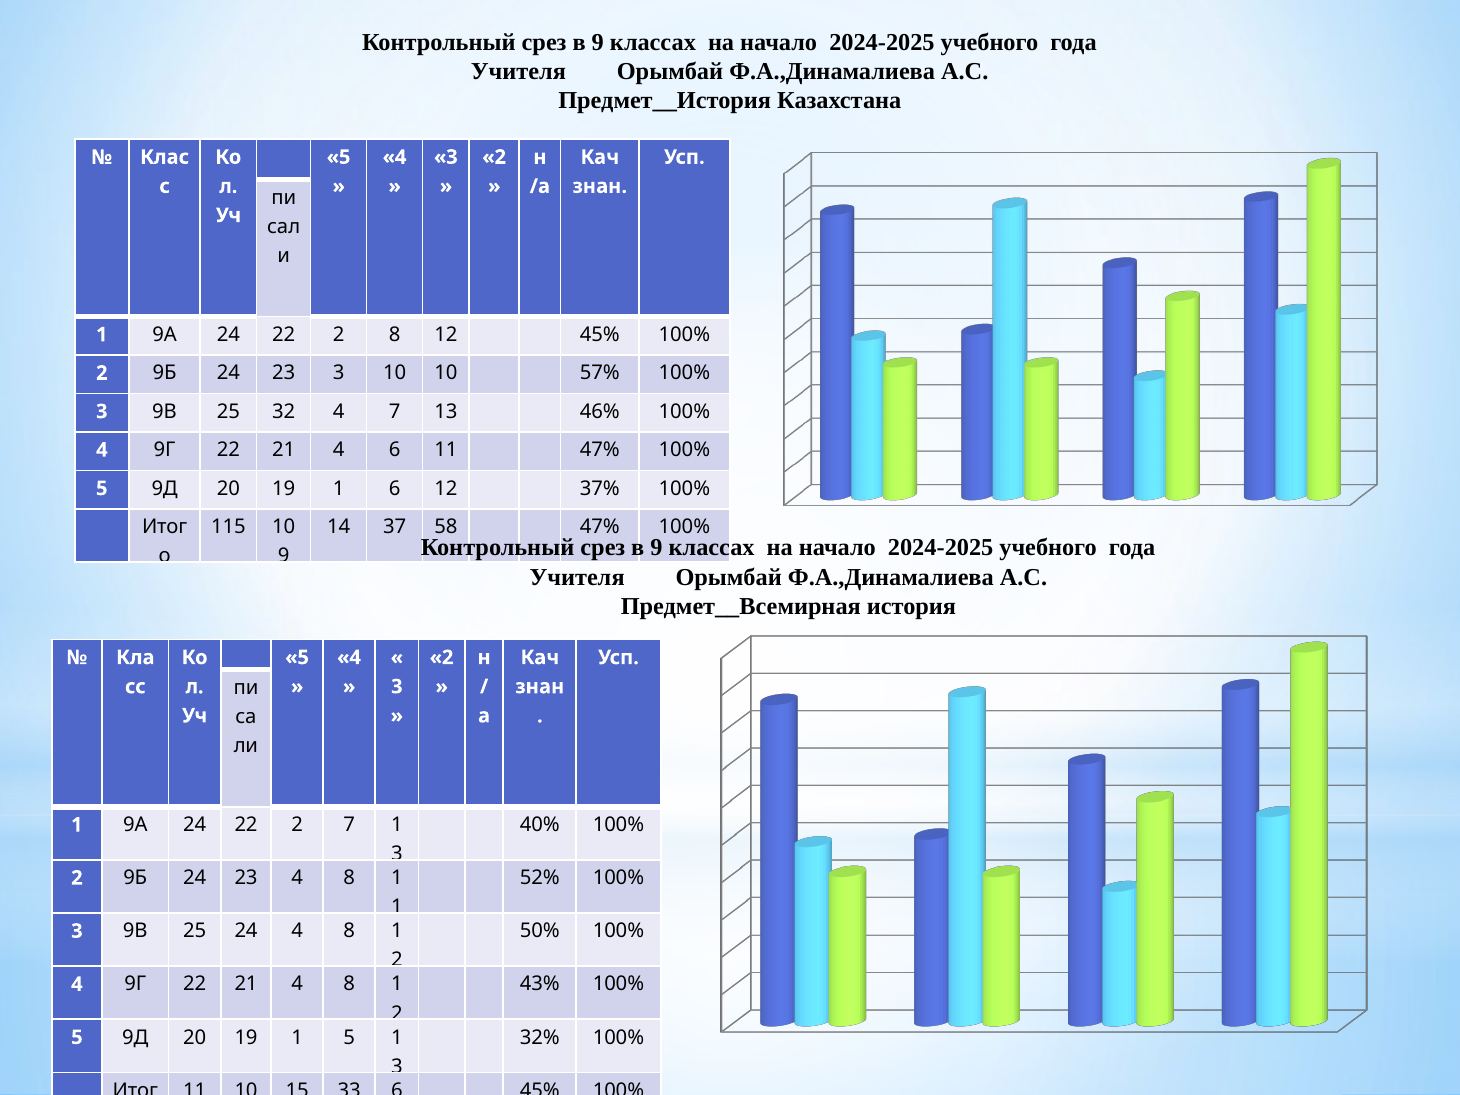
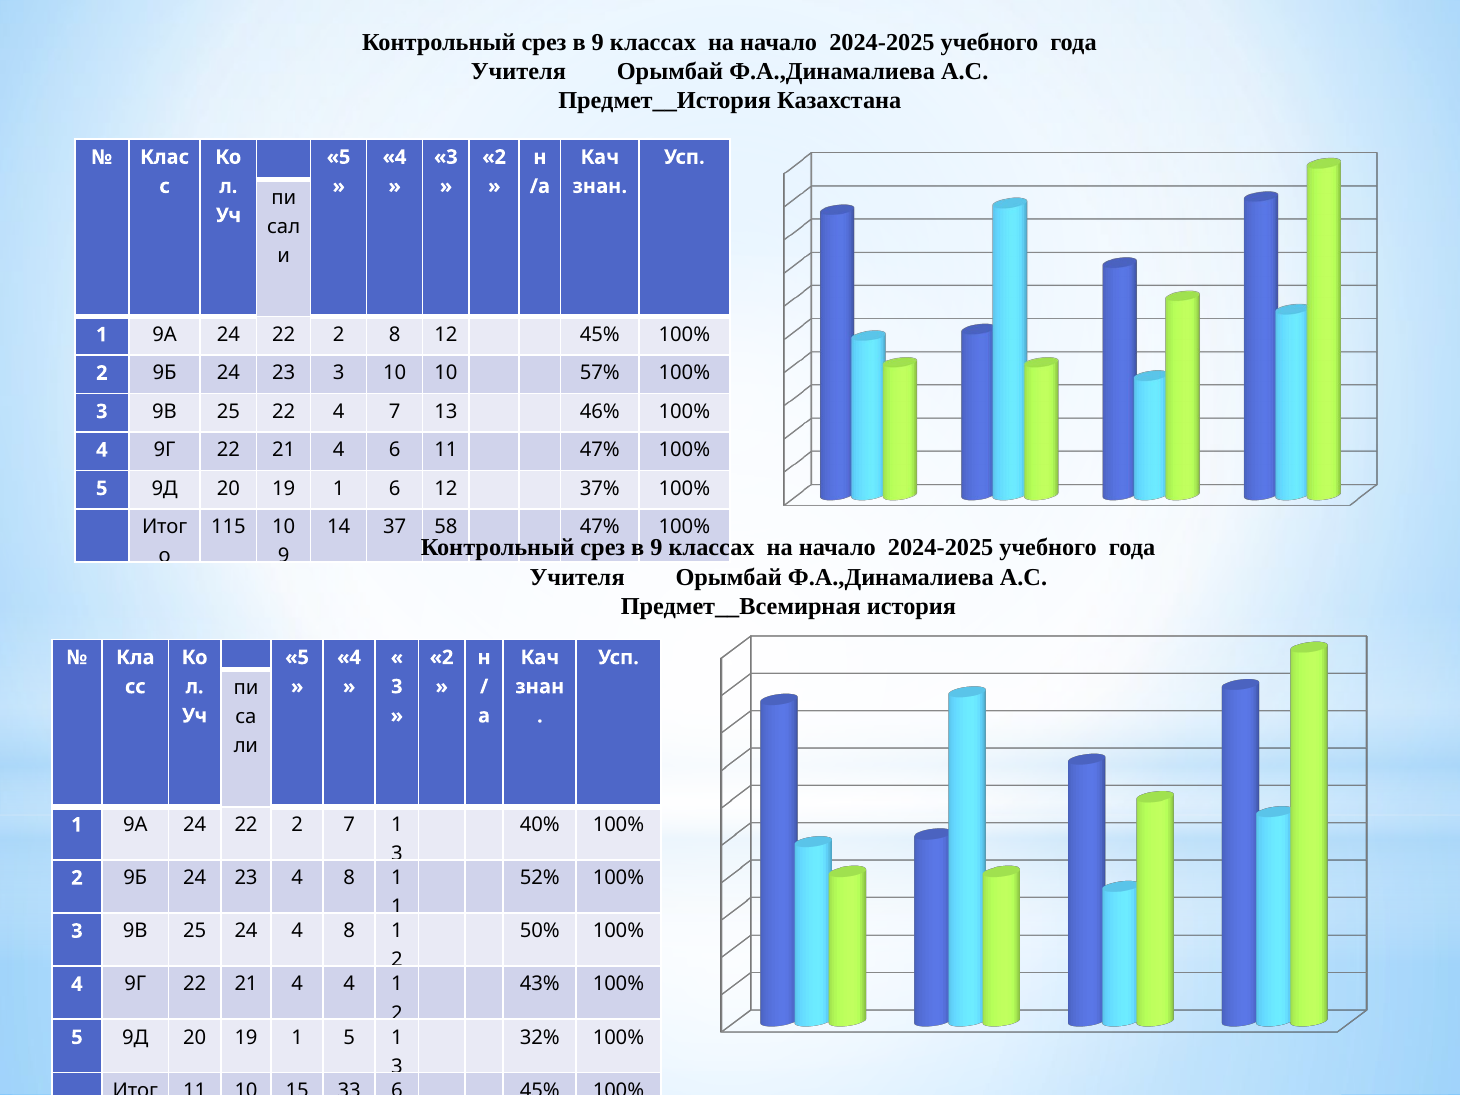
25 32: 32 -> 22 (284, 412)
21 4 8: 8 -> 4 (349, 984)
